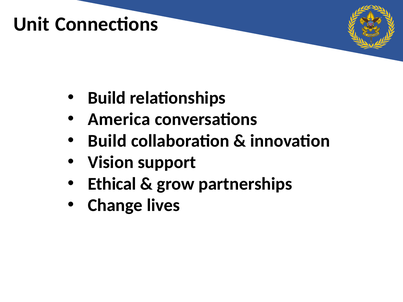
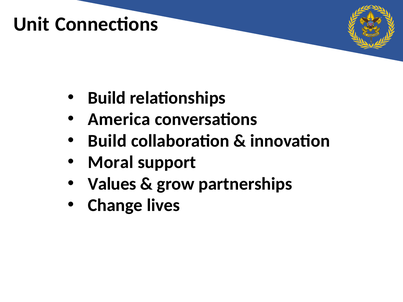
Vision: Vision -> Moral (111, 162)
Ethical: Ethical -> Values (112, 184)
